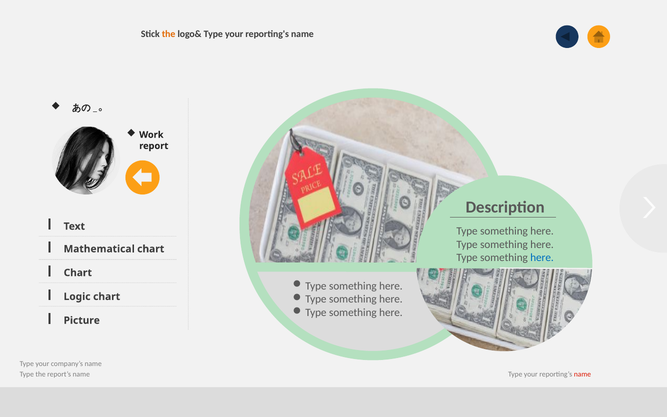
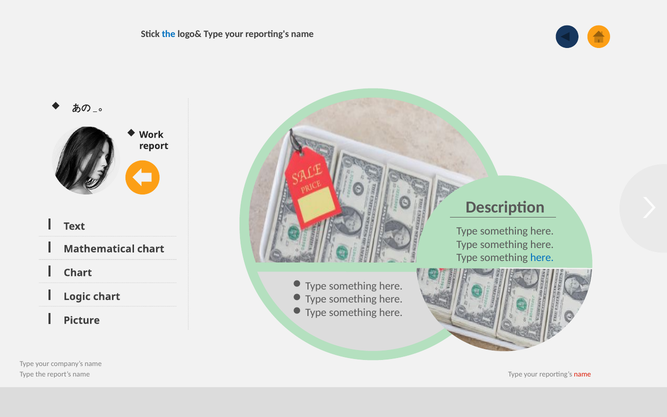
the colour: orange -> blue (169, 34)
